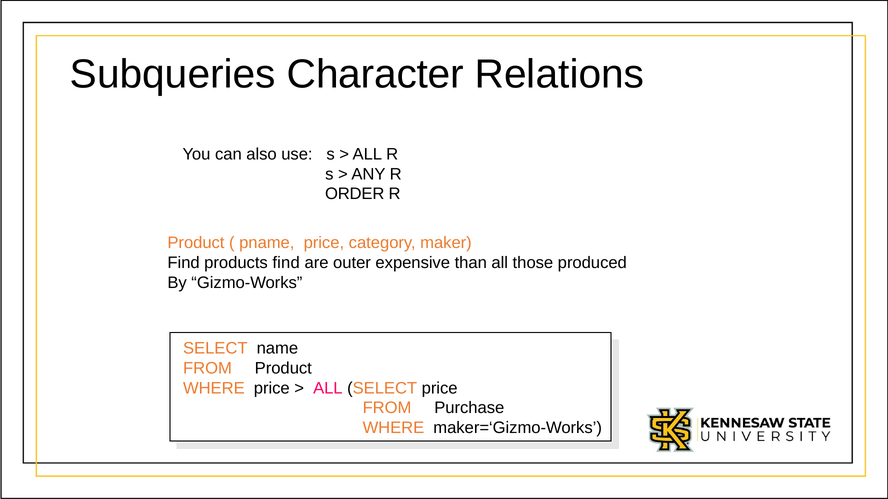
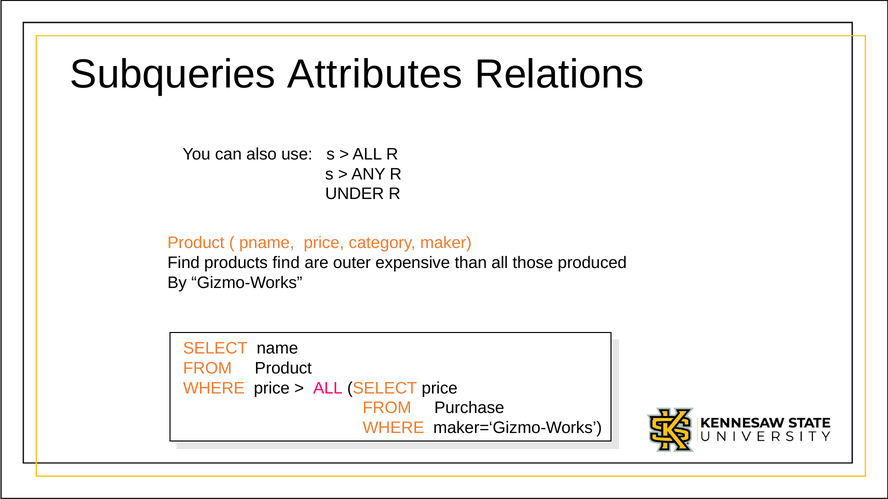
Character: Character -> Attributes (375, 75)
ORDER: ORDER -> UNDER (355, 194)
